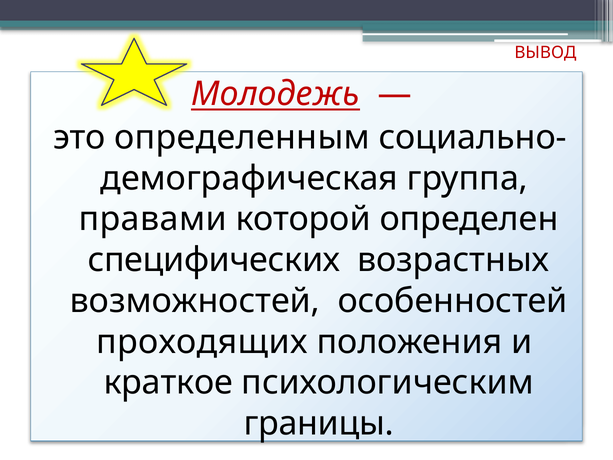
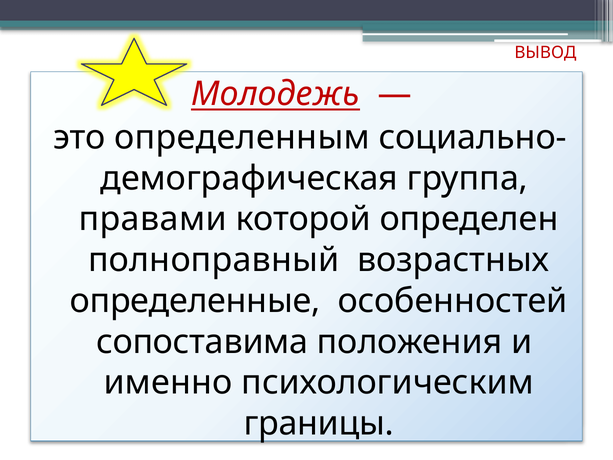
специфических: специфических -> полноправный (214, 260)
возможностей: возможностей -> определенные (195, 301)
проходящих: проходящих -> сопоставима (202, 342)
краткое: краткое -> именно (168, 383)
